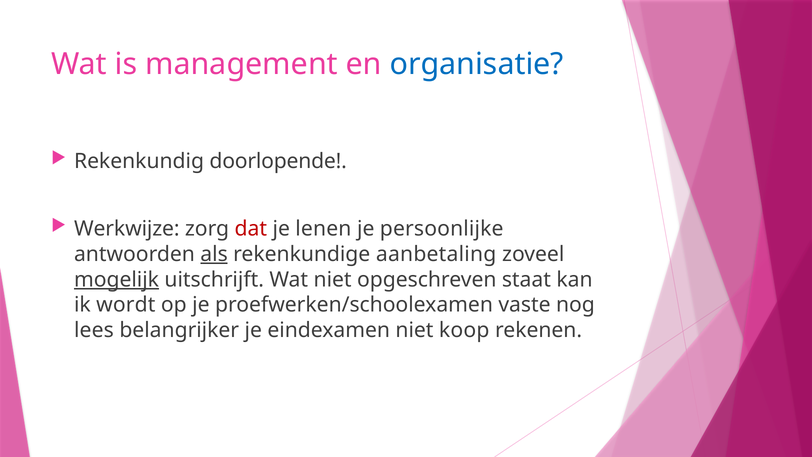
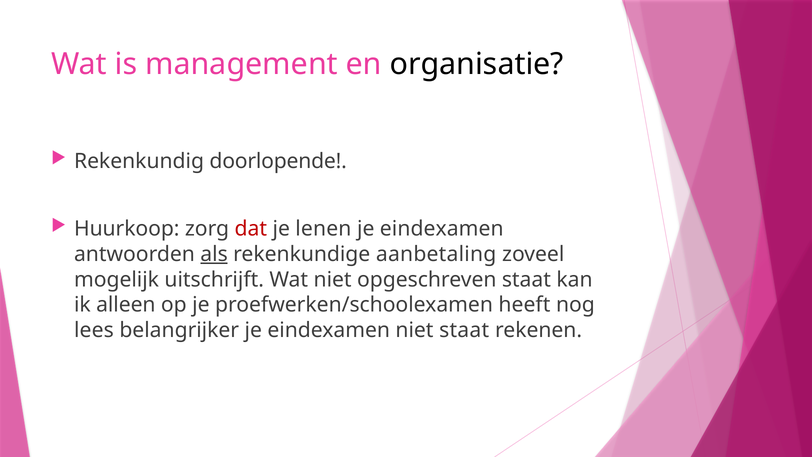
organisatie colour: blue -> black (477, 64)
Werkwijze: Werkwijze -> Huurkoop (127, 229)
persoonlijke: persoonlijke -> eindexamen (442, 229)
mogelijk underline: present -> none (117, 279)
wordt: wordt -> alleen (126, 305)
vaste: vaste -> heeft (524, 305)
niet koop: koop -> staat (464, 330)
